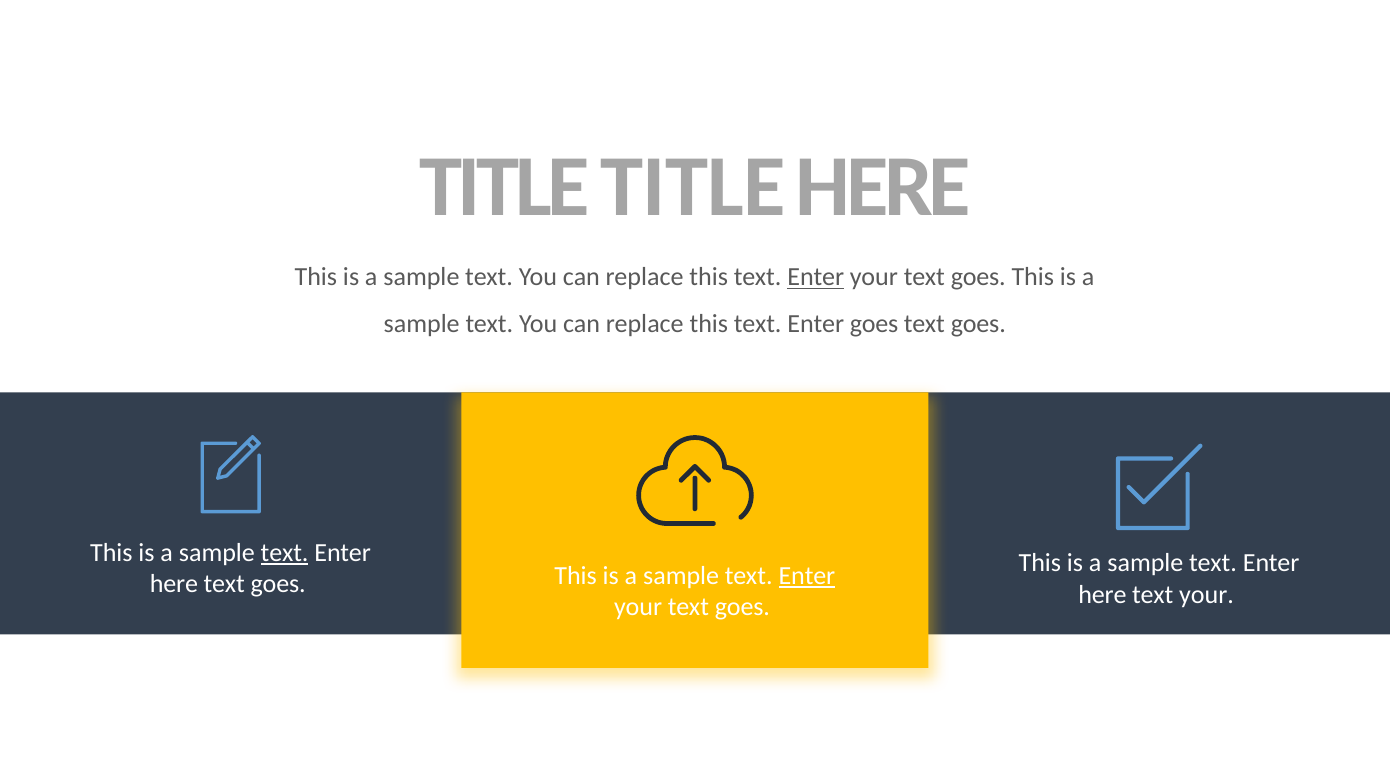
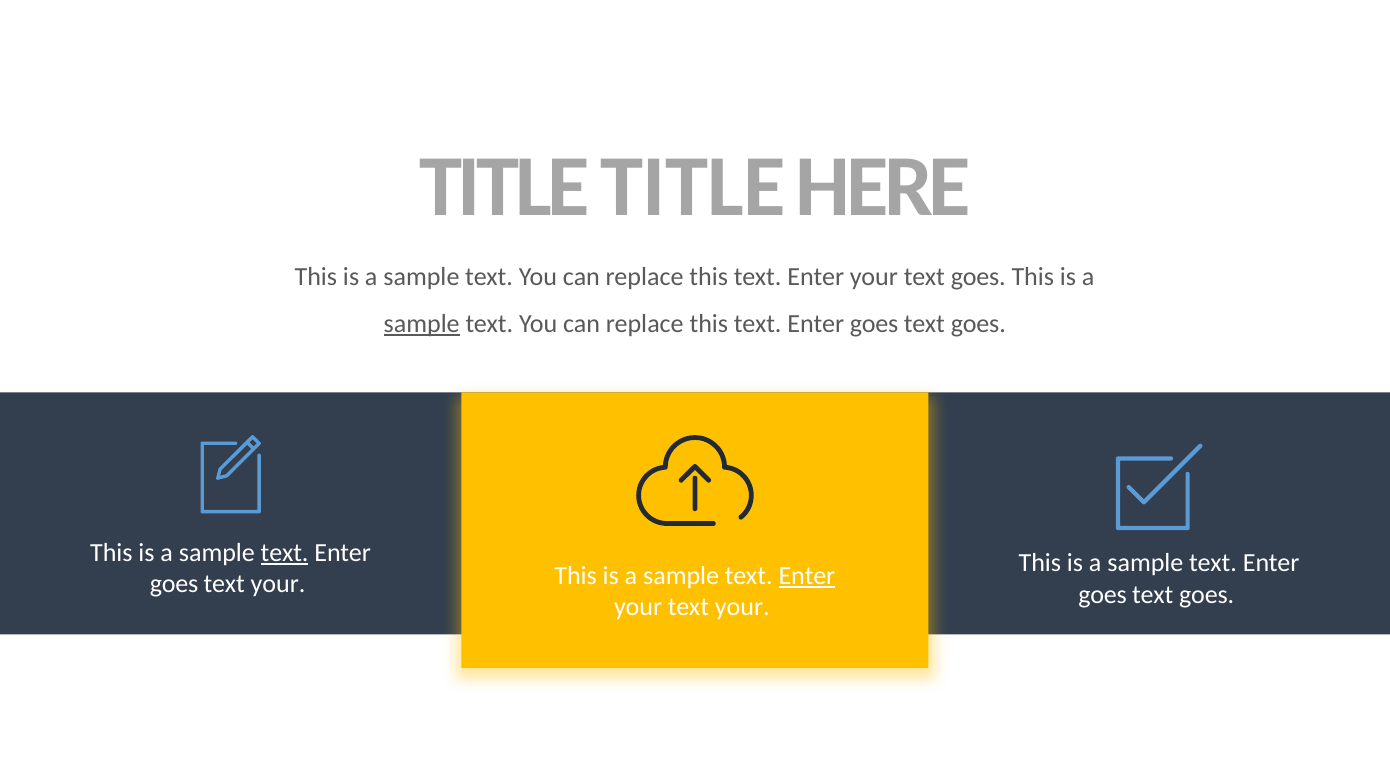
Enter underline: present -> none (816, 277)
sample underline: none -> present (422, 324)
here: here -> goes (174, 584)
goes: goes -> your (278, 584)
here: here -> goes (1103, 594)
your: your -> goes (1207, 594)
goes: goes -> your (742, 607)
